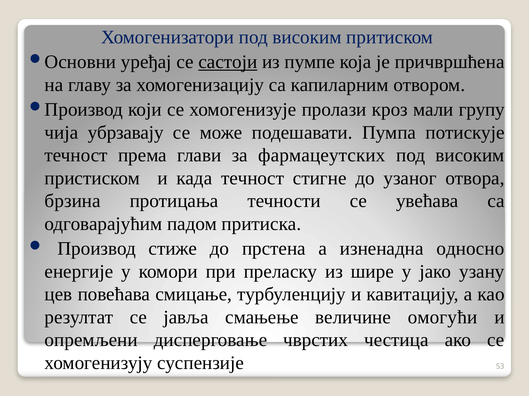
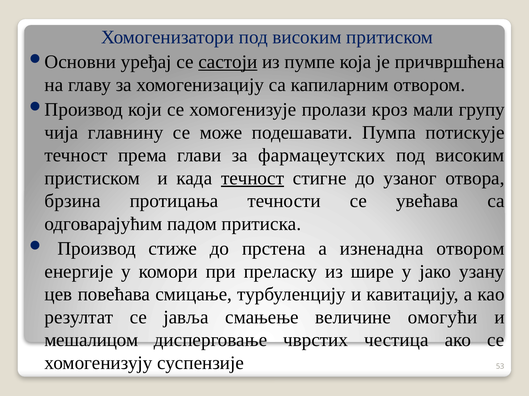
убрзавају: убрзавају -> главнину (126, 133)
течност underline: none -> present (253, 178)
изненадна односно: односно -> отвором (470, 249)
опремљени: опремљени -> мешалицом (91, 341)
